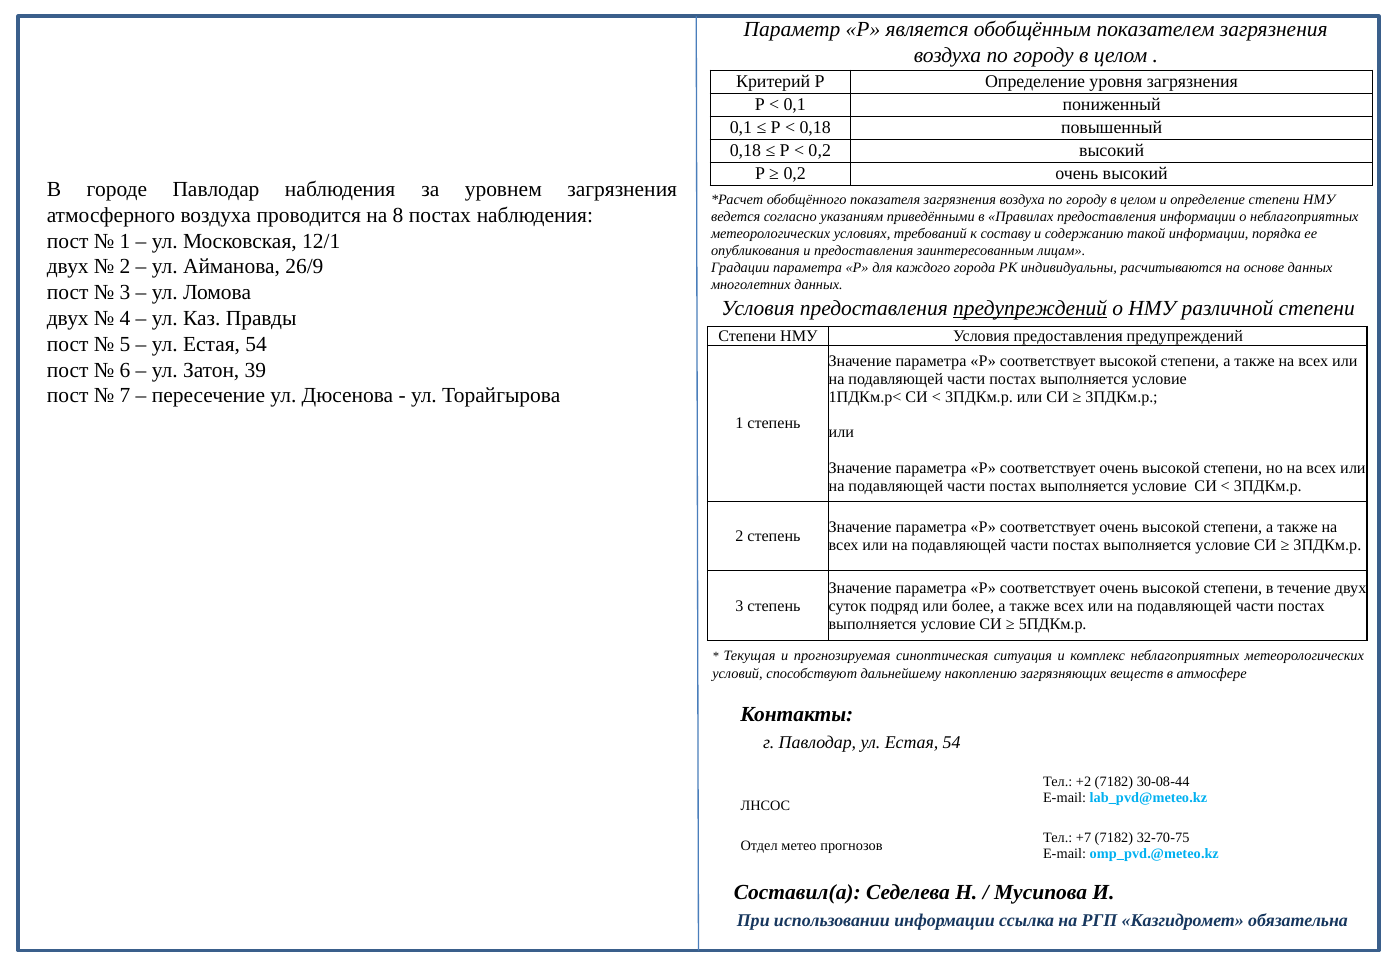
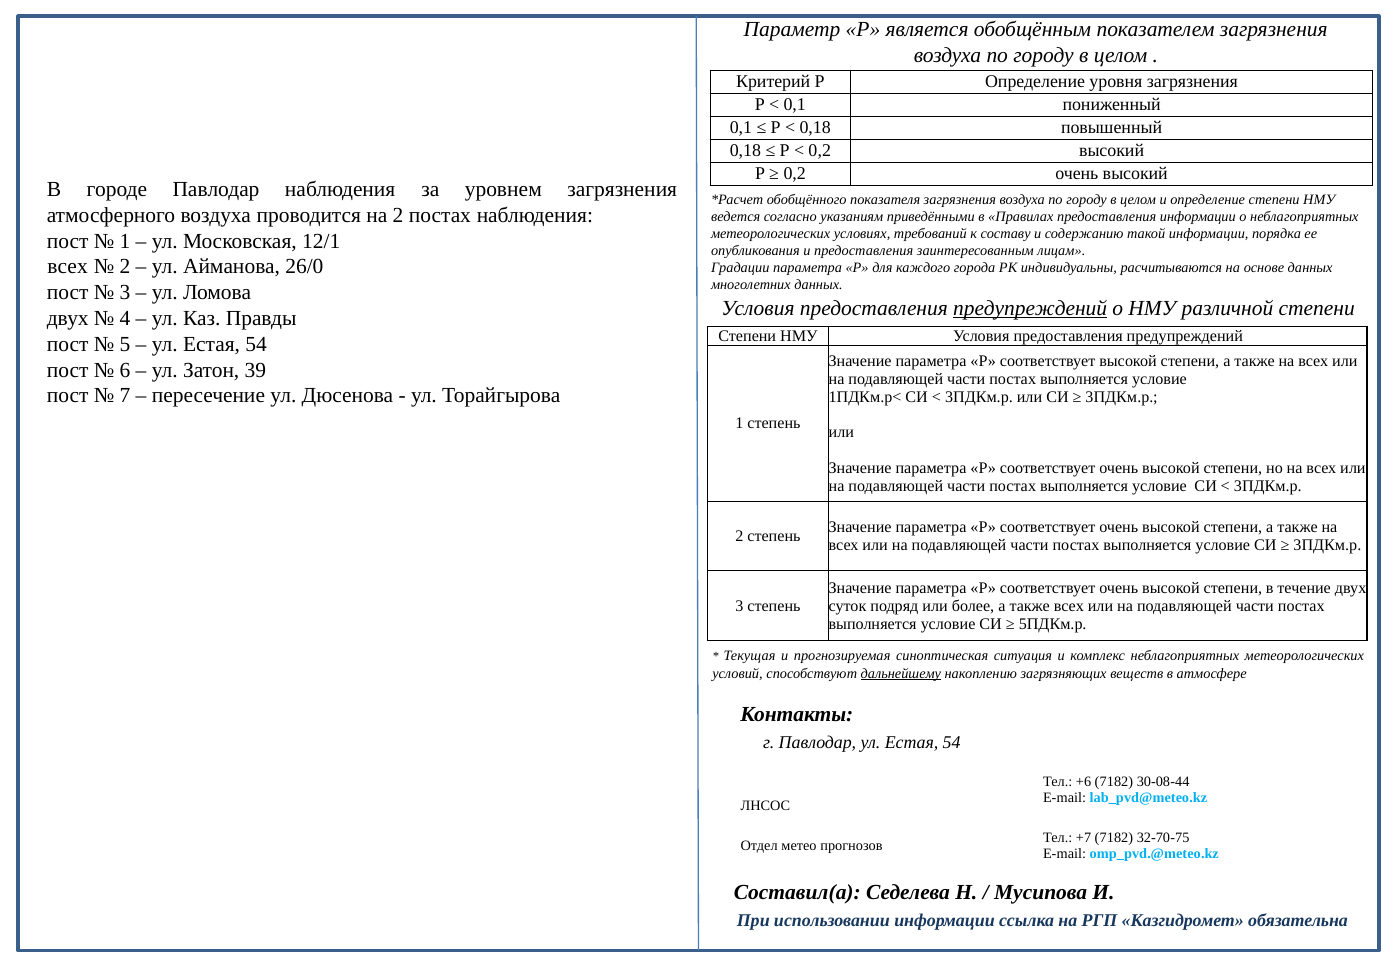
на 8: 8 -> 2 (398, 215)
двух: двух -> всех (68, 267)
26/9: 26/9 -> 26/0 (304, 267)
дальнейшему underline: none -> present (901, 673)
+2: +2 -> +6 (1084, 782)
